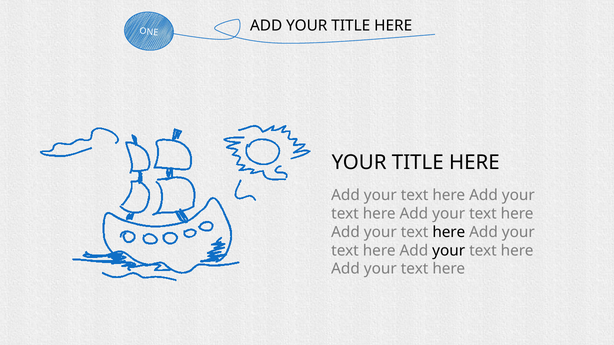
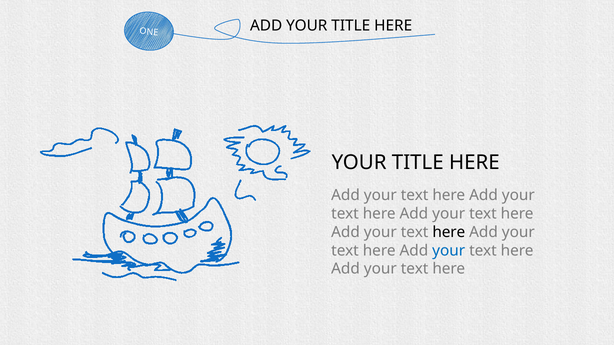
your colour: black -> blue (449, 251)
